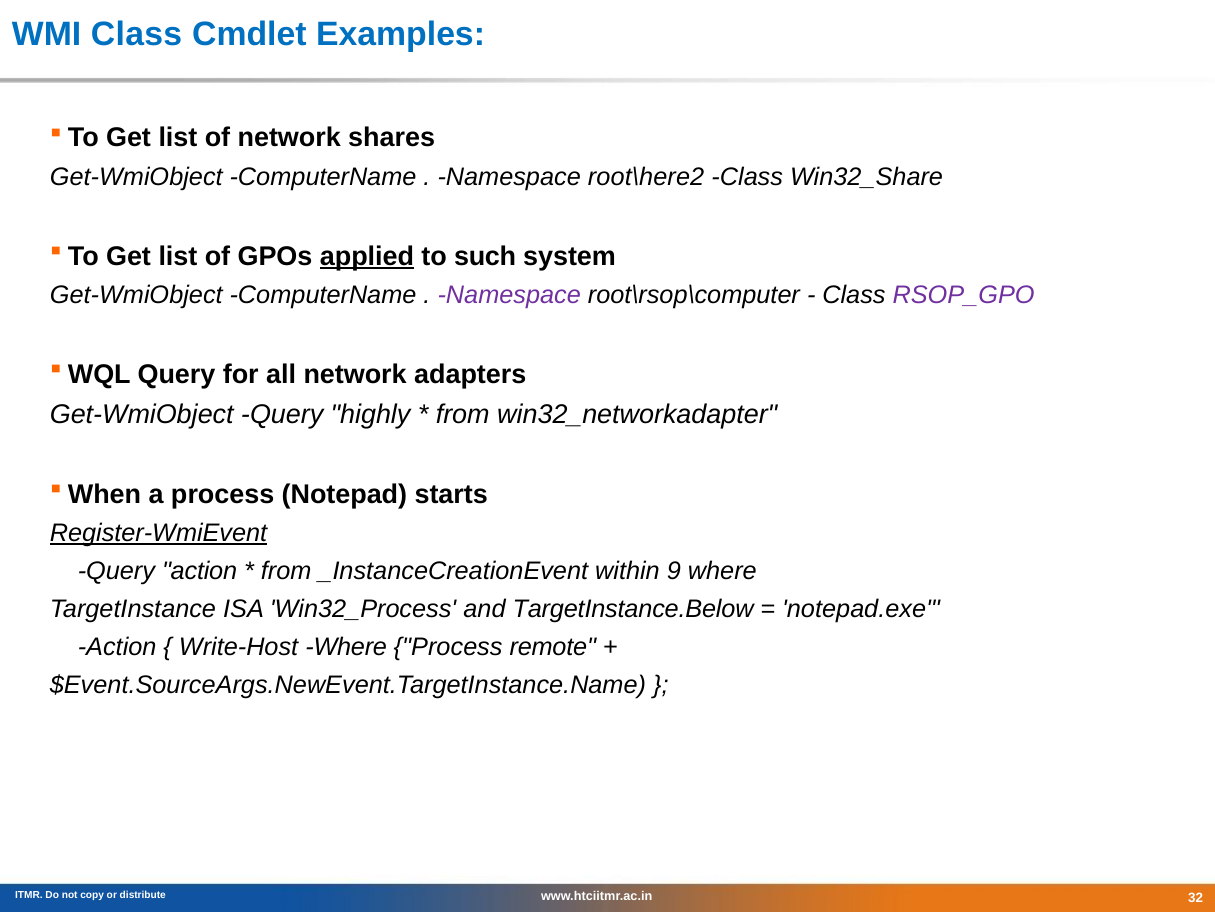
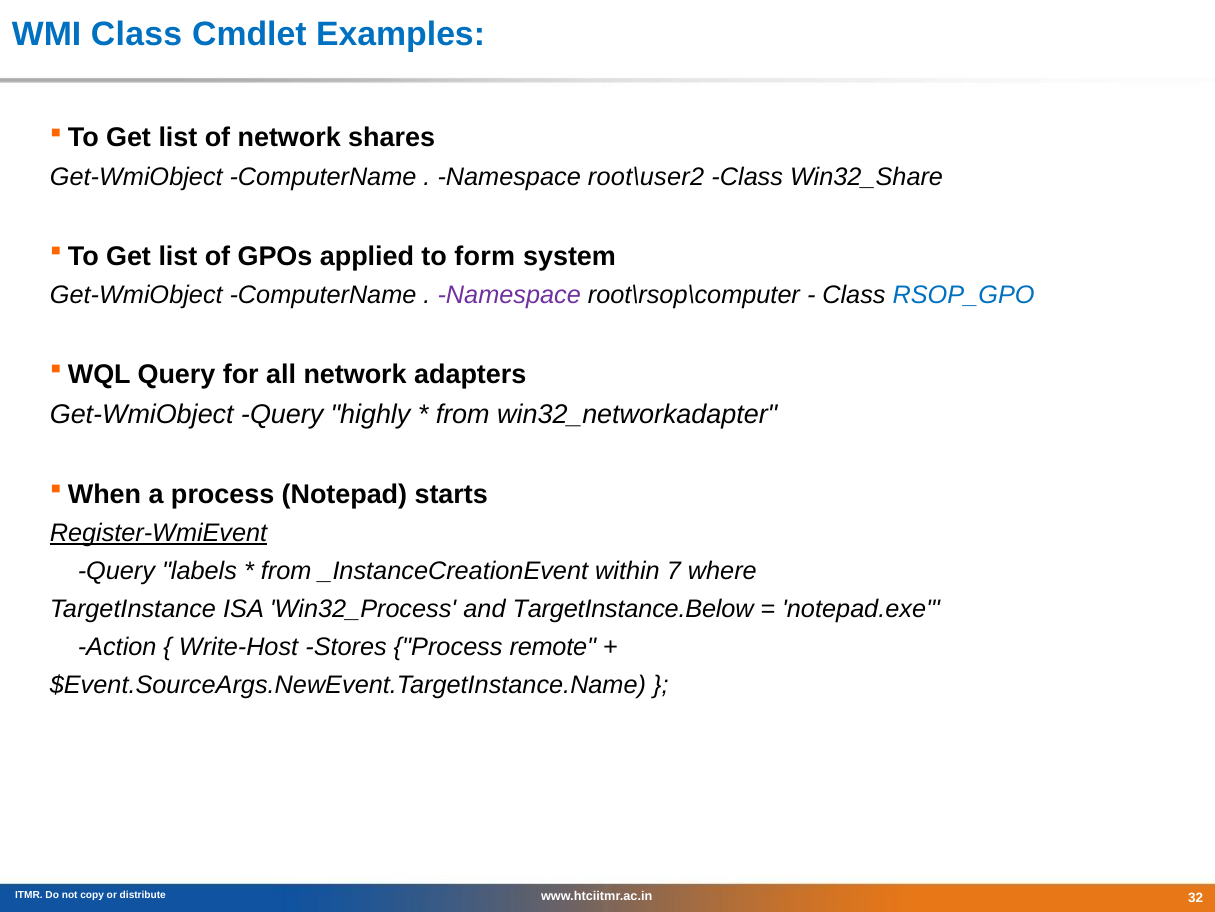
root\here2: root\here2 -> root\user2 (646, 177)
applied underline: present -> none (367, 256)
such: such -> form (485, 256)
RSOP_GPO colour: purple -> blue (964, 295)
Query action: action -> labels (199, 571)
9: 9 -> 7 (674, 571)
Write-Host Where: Where -> Stores (346, 647)
